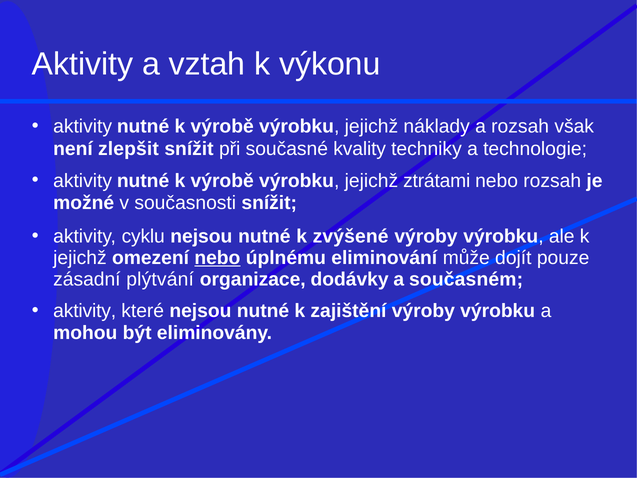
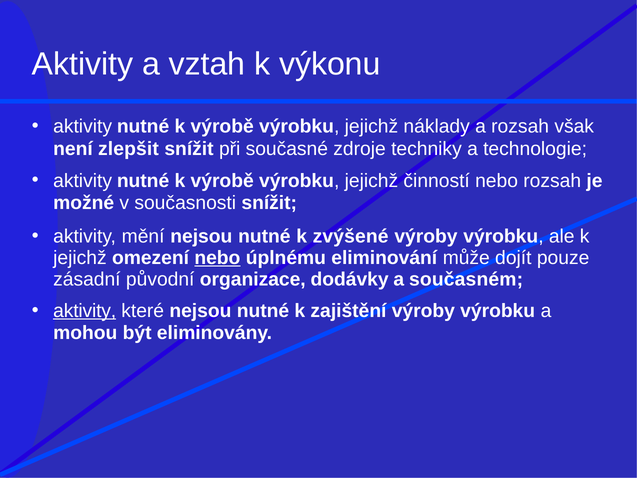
kvality: kvality -> zdroje (360, 149)
ztrátami: ztrátami -> činností (437, 181)
cyklu: cyklu -> mění (143, 236)
plýtvání: plýtvání -> původní (160, 279)
aktivity underline: none -> present (85, 311)
